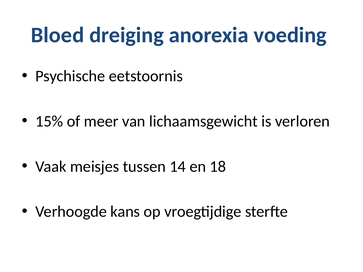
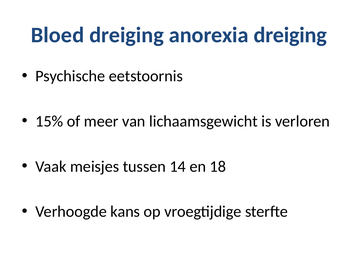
anorexia voeding: voeding -> dreiging (290, 35)
